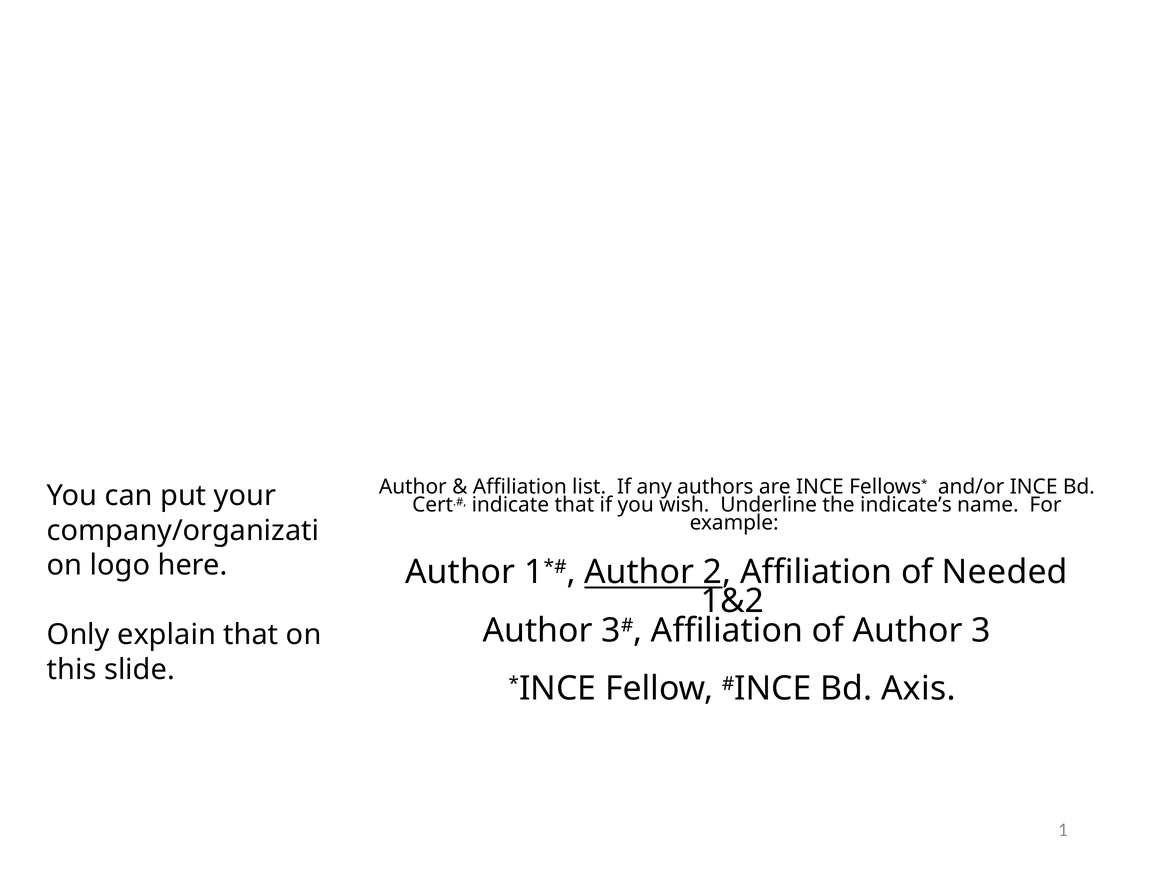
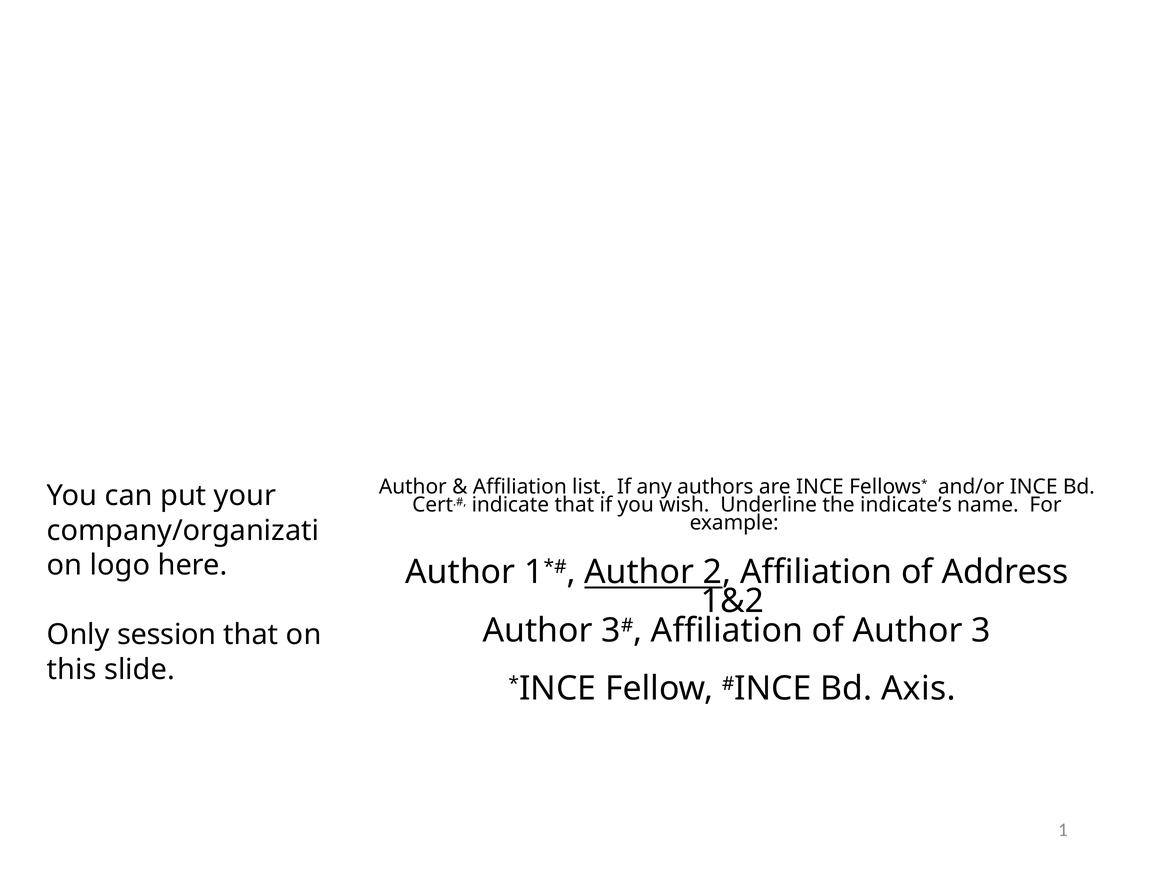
Needed: Needed -> Address (1005, 572)
explain: explain -> session (167, 635)
